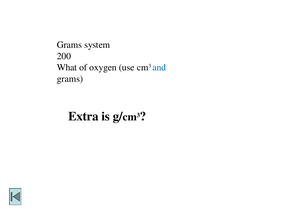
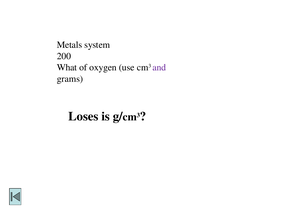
Grams: Grams -> Metals (69, 45)
and colour: blue -> purple (159, 67)
Extra: Extra -> Loses (83, 116)
